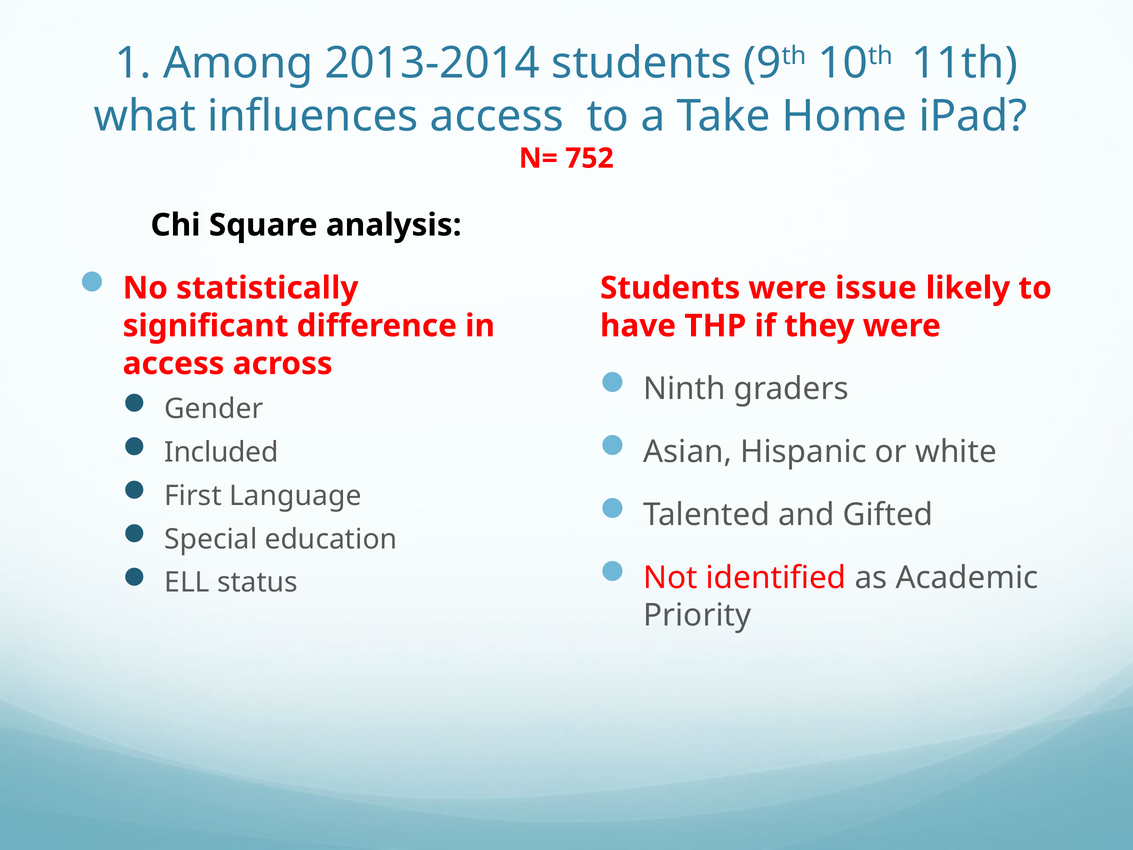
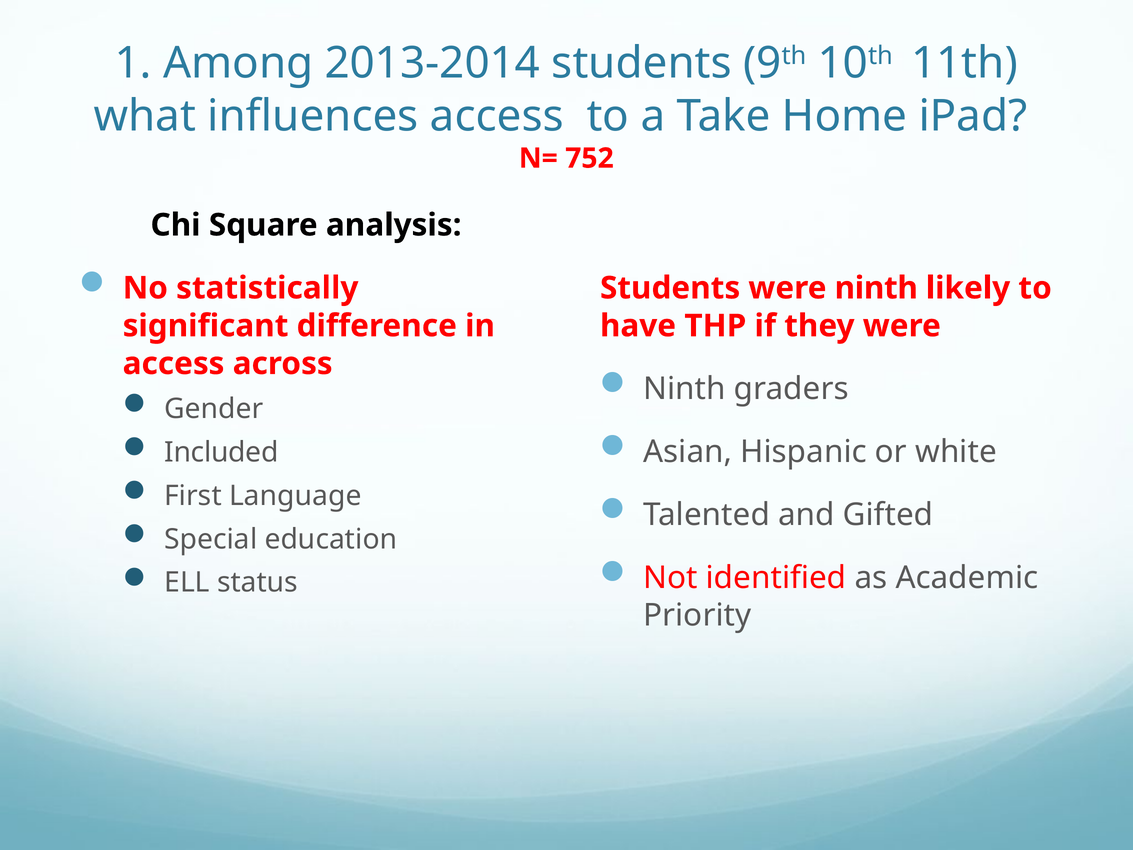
were issue: issue -> ninth (876, 288)
